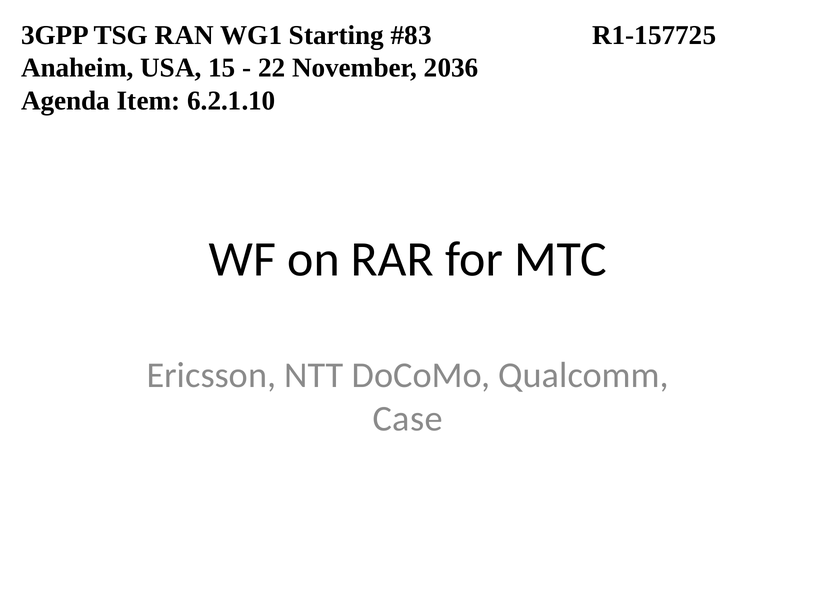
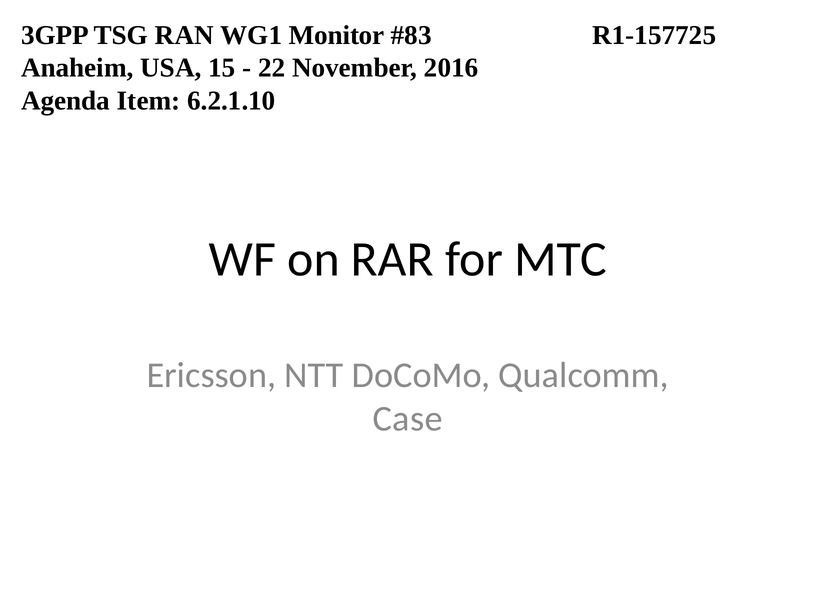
Starting: Starting -> Monitor (337, 35)
2036: 2036 -> 2016 (451, 68)
